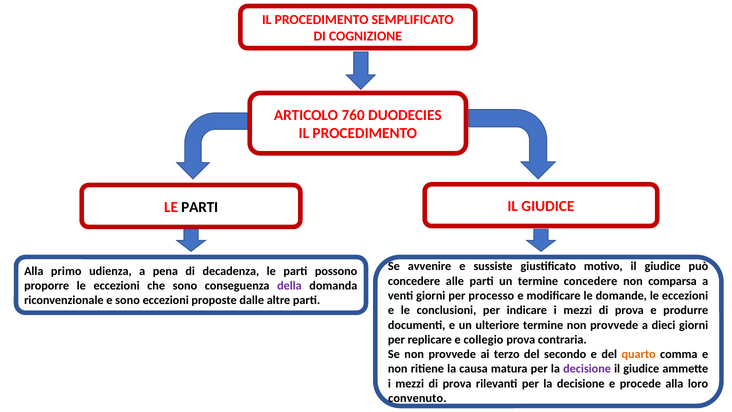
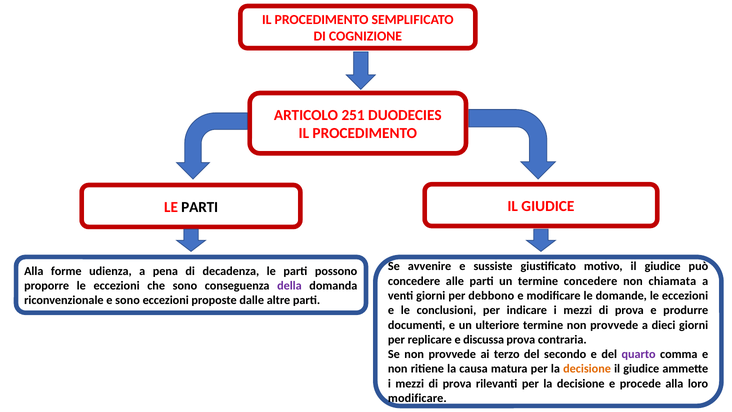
760: 760 -> 251 (353, 115)
primo: primo -> forme (66, 271)
comparsa: comparsa -> chiamata (672, 281)
processo: processo -> debbono (491, 296)
collegio: collegio -> discussa (484, 339)
quarto colour: orange -> purple (639, 354)
decisione colour: purple -> orange (587, 369)
convenuto: convenuto -> modificare (417, 398)
